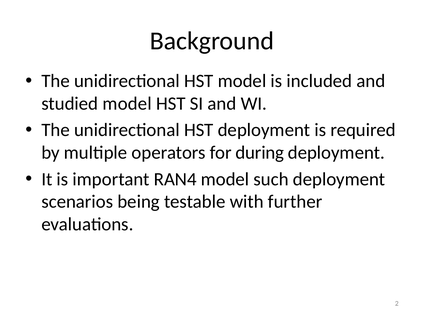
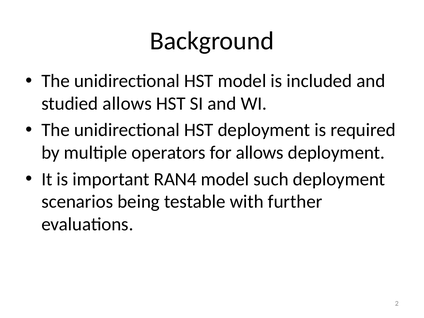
studied model: model -> allows (127, 104)
for during: during -> allows (260, 153)
